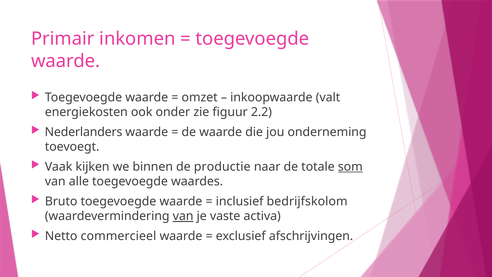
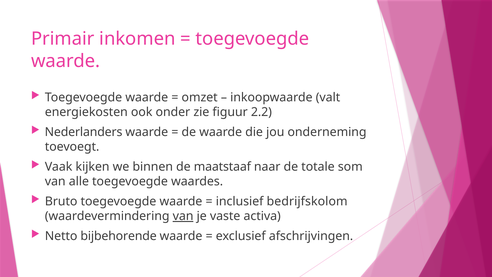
productie: productie -> maatstaaf (222, 167)
som underline: present -> none (350, 167)
commercieel: commercieel -> bijbehorende (119, 236)
